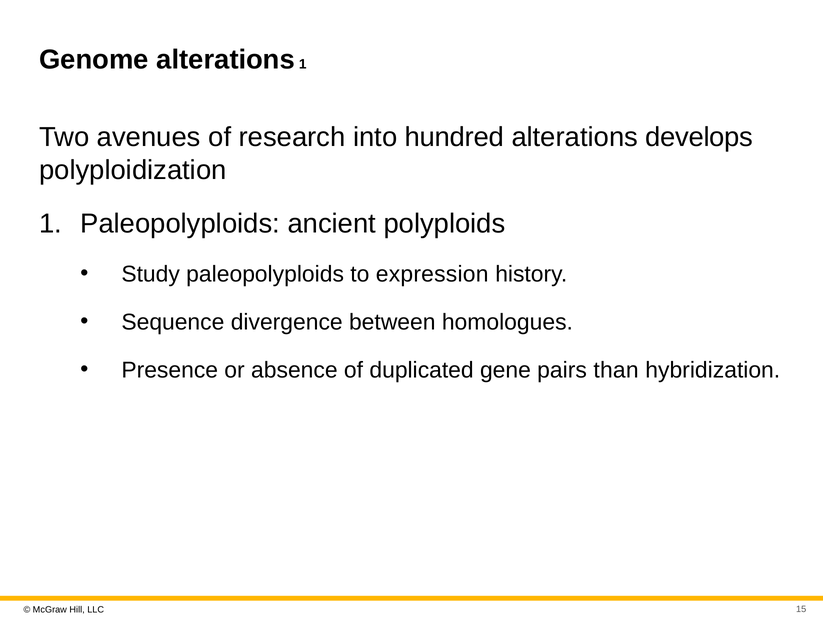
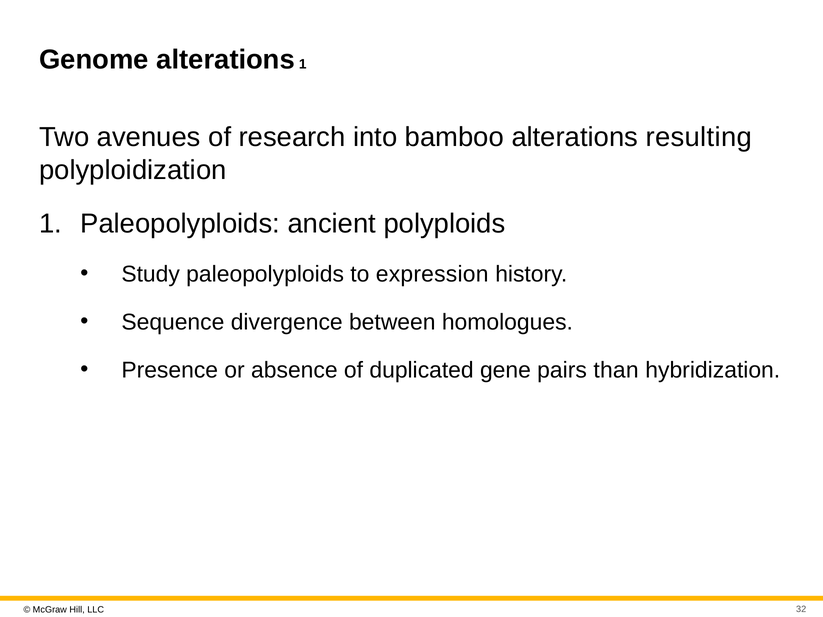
hundred: hundred -> bamboo (454, 137)
develops: develops -> resulting (699, 137)
15: 15 -> 32 (801, 609)
